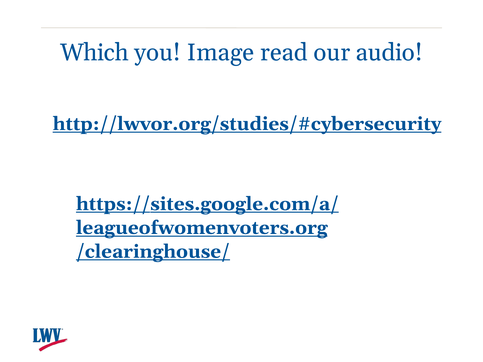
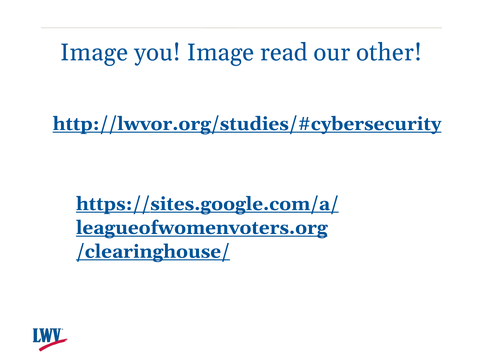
Which: Which -> Image (94, 53)
audio: audio -> other (389, 53)
